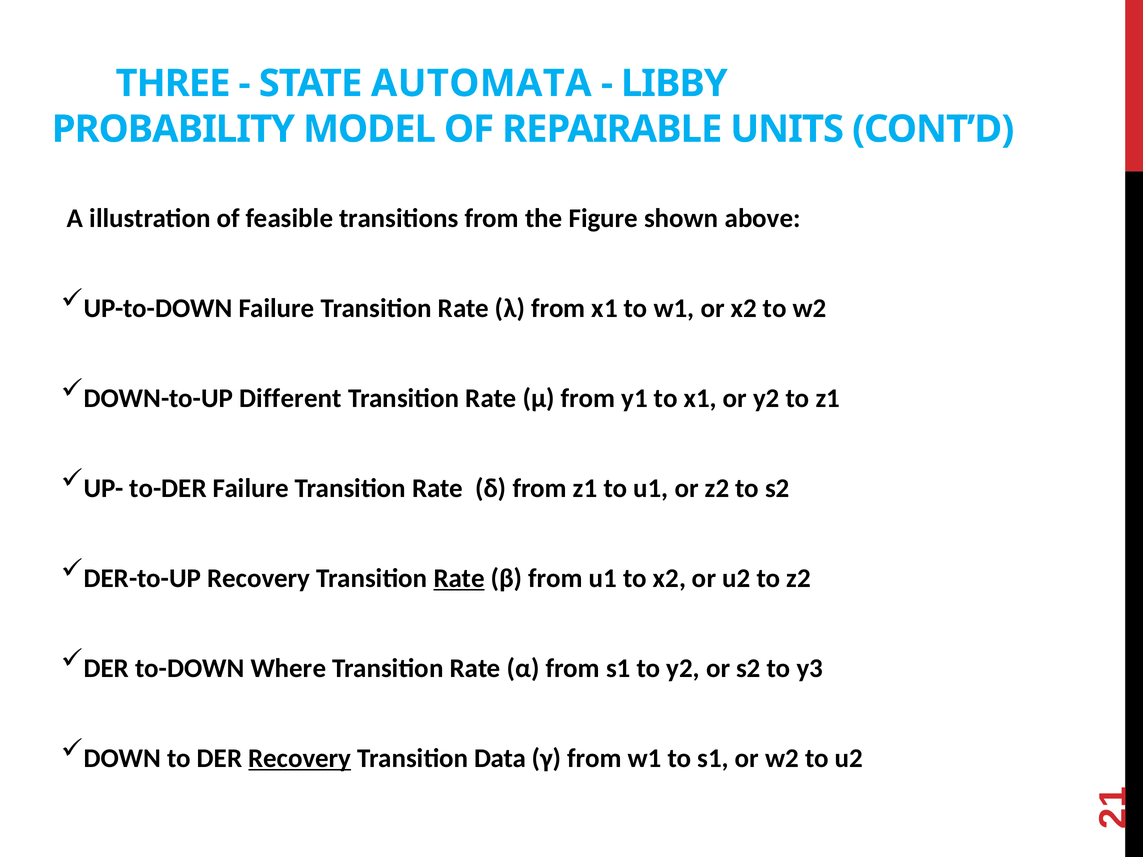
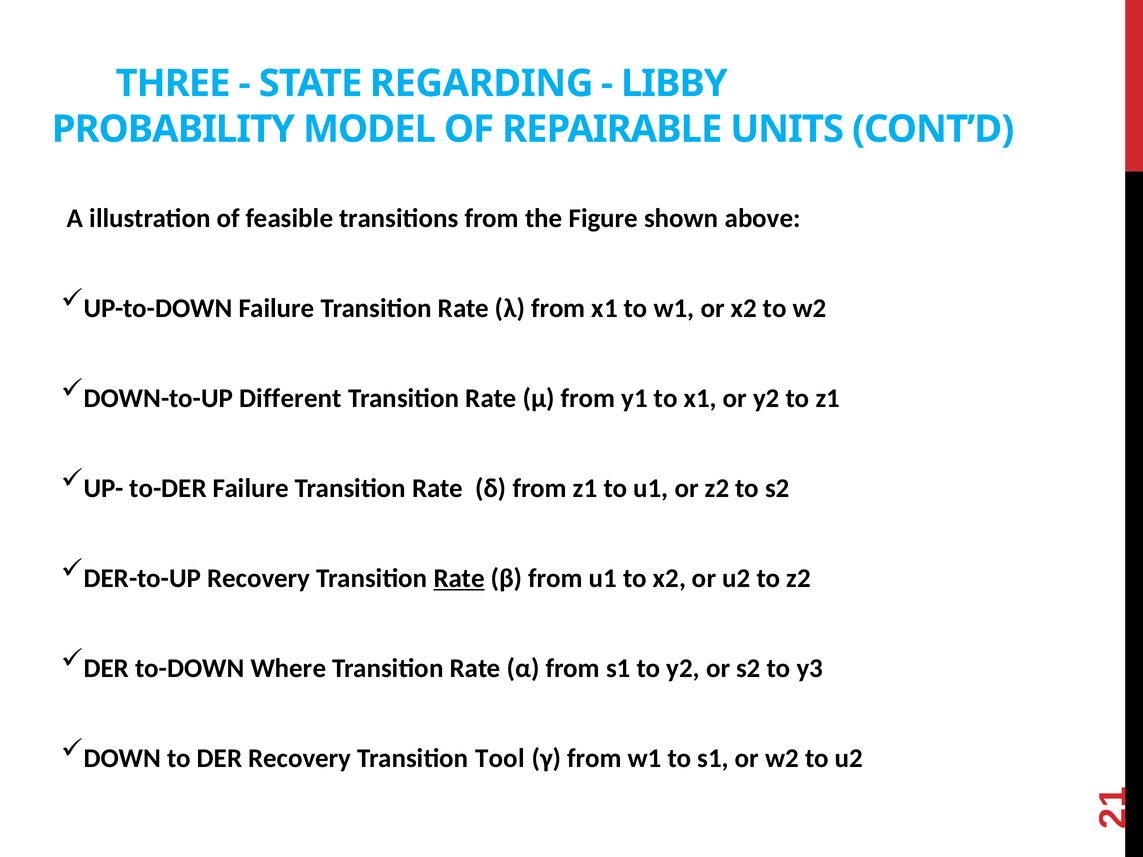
AUTOMATA: AUTOMATA -> REGARDING (482, 83)
Recovery underline: present -> none (300, 758)
Data: Data -> Tool (500, 758)
